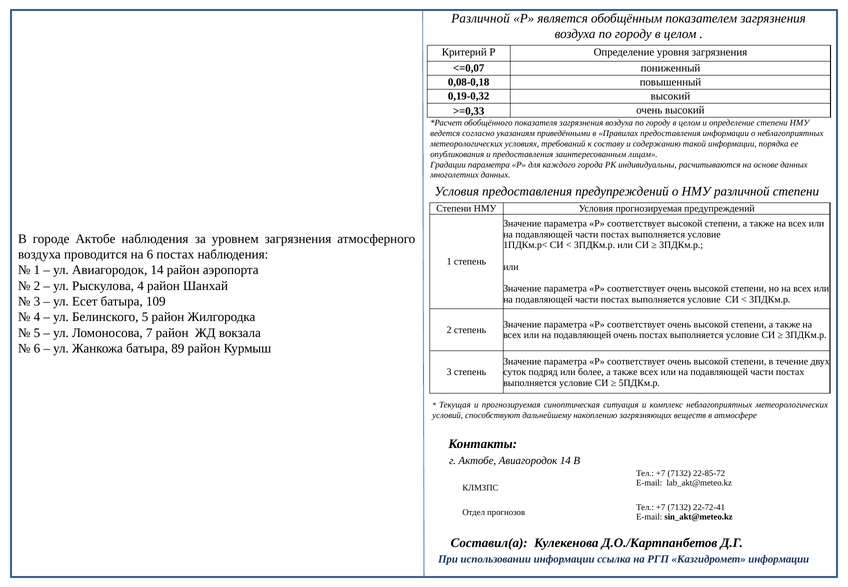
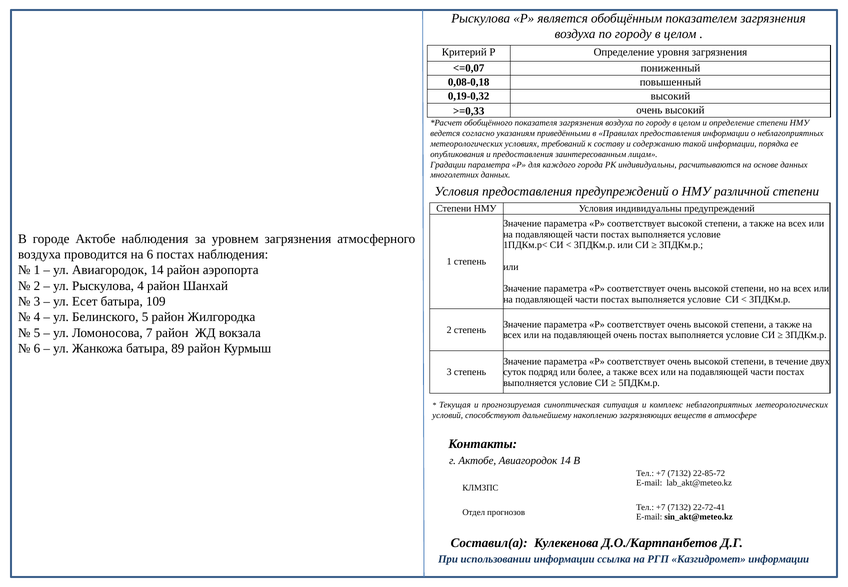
Различной: Различной -> Рыскулова (481, 18)
Условия прогнозируемая: прогнозируемая -> индивидуальны (649, 209)
